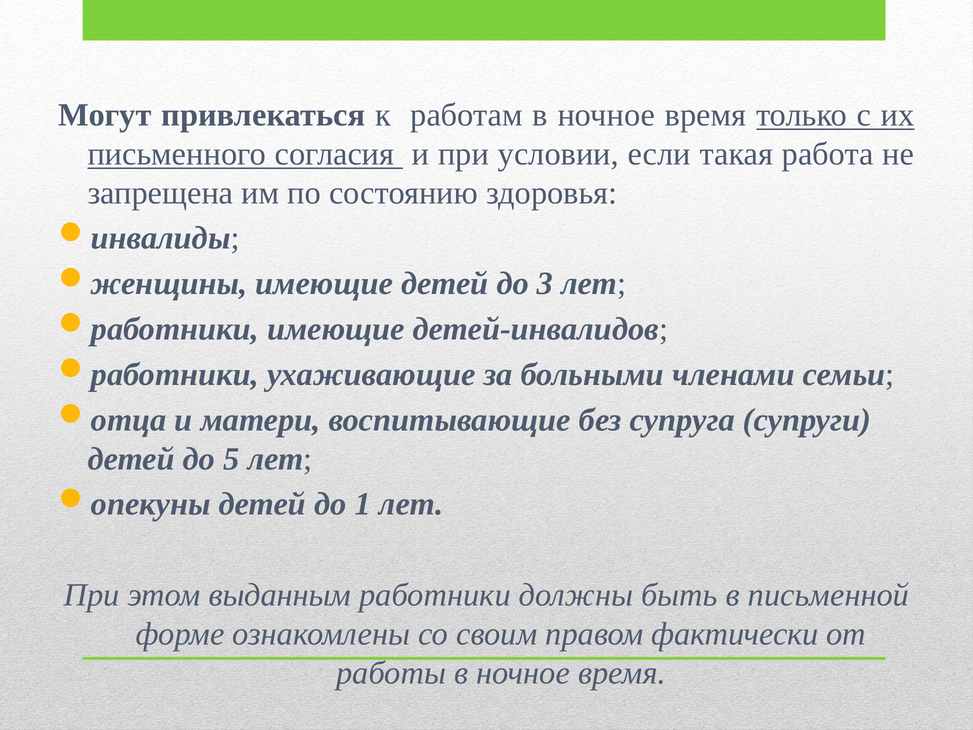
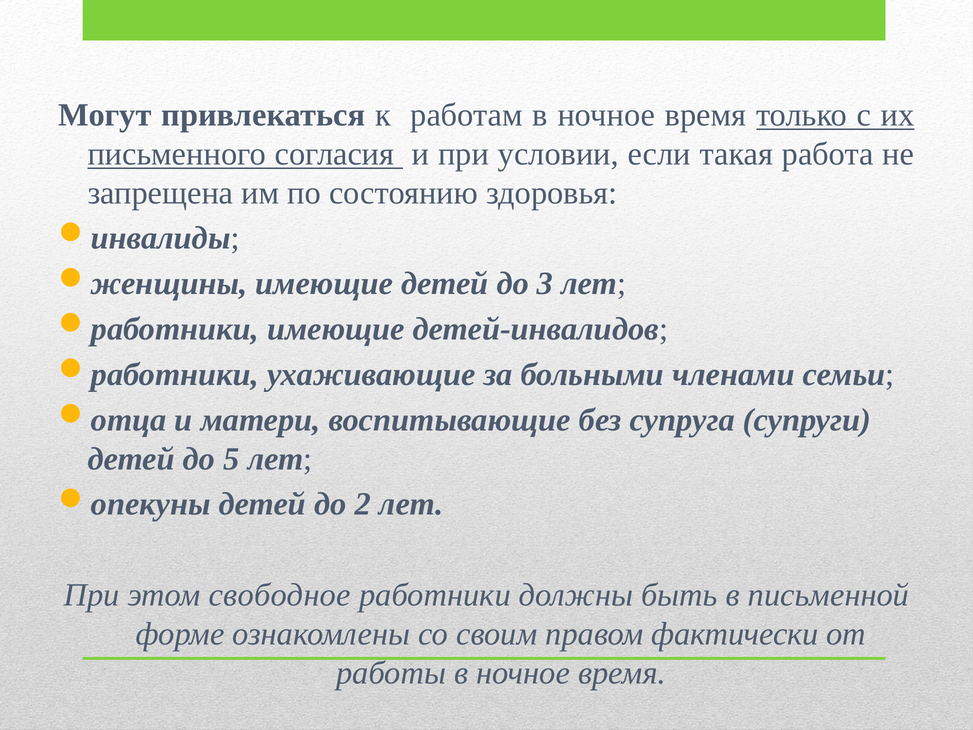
1: 1 -> 2 (363, 504)
выданным: выданным -> свободное (280, 595)
